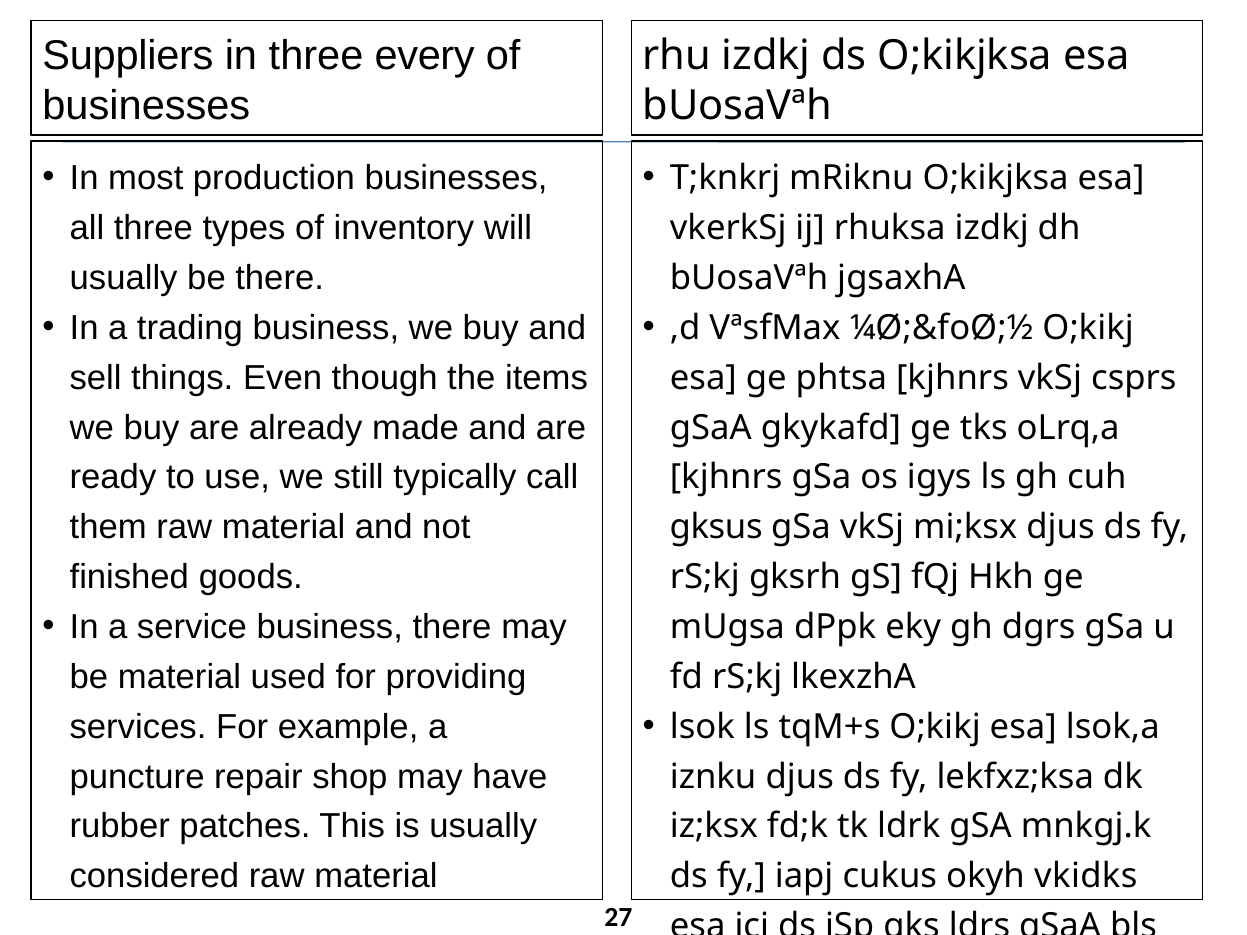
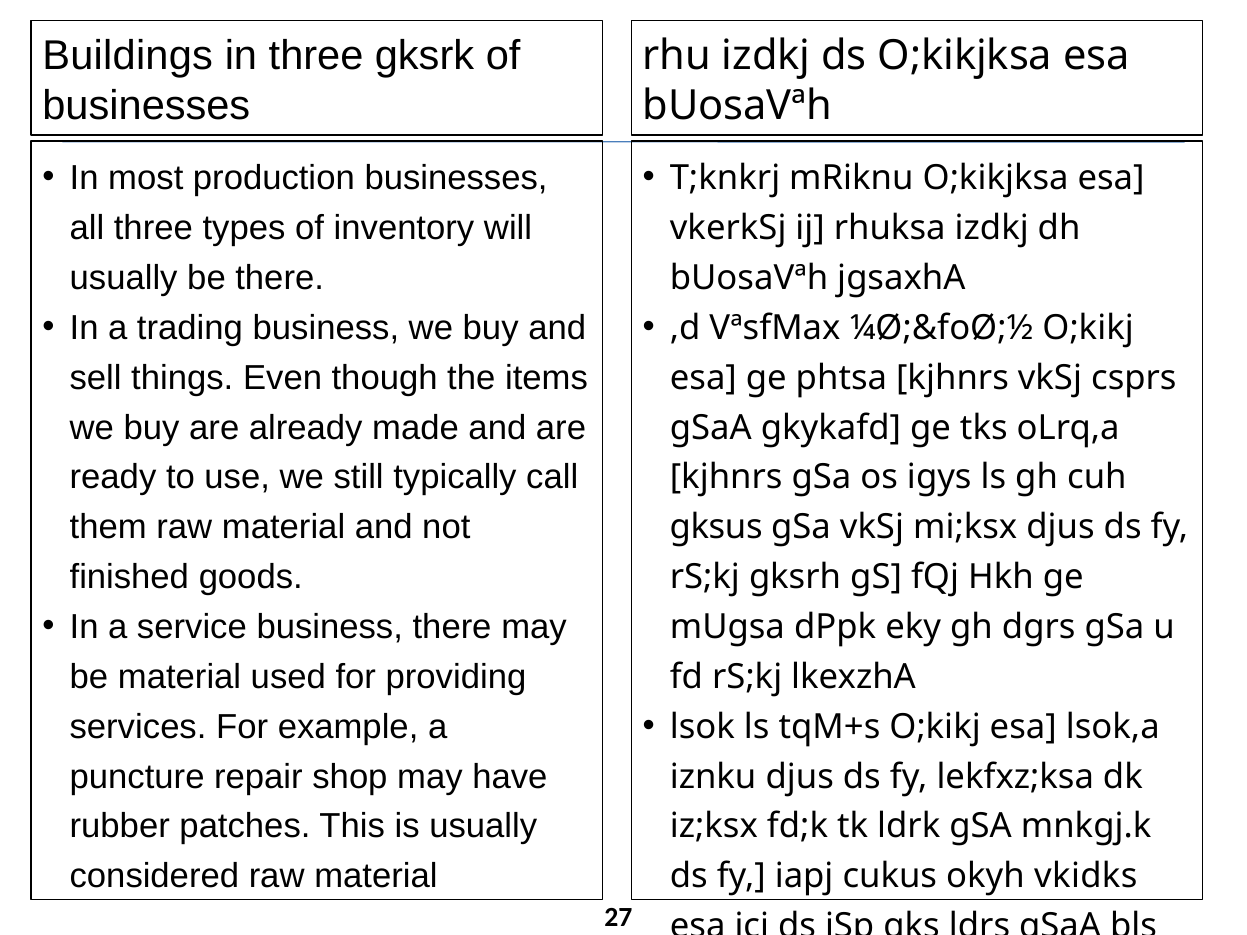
Suppliers: Suppliers -> Buildings (128, 56)
every: every -> gksrk (424, 56)
